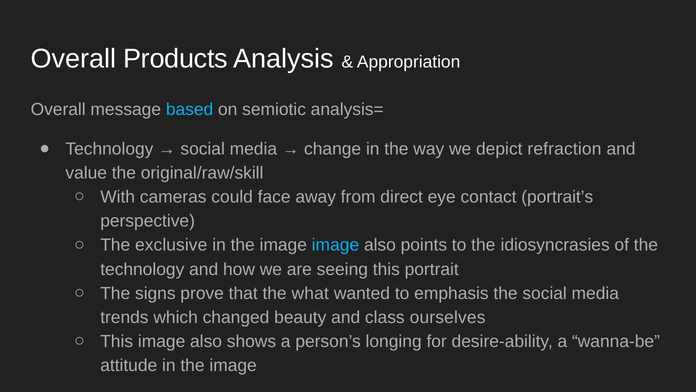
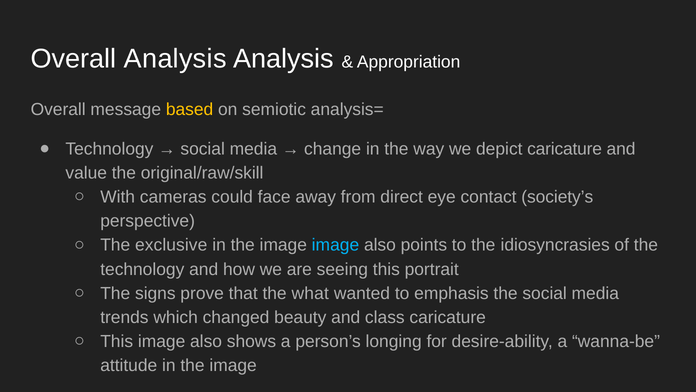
Overall Products: Products -> Analysis (175, 59)
based colour: light blue -> yellow (190, 109)
depict refraction: refraction -> caricature (565, 149)
portrait’s: portrait’s -> society’s (557, 197)
class ourselves: ourselves -> caricature (448, 317)
